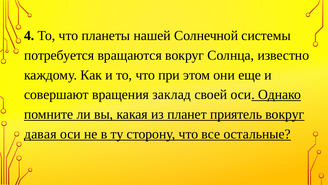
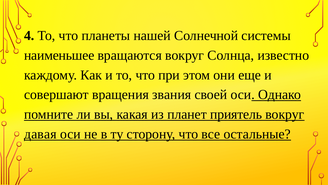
потребуется: потребуется -> наименьшее (59, 55)
заклад: заклад -> звания (172, 94)
